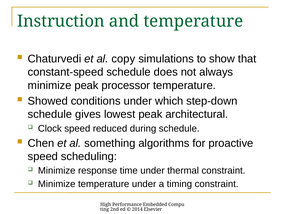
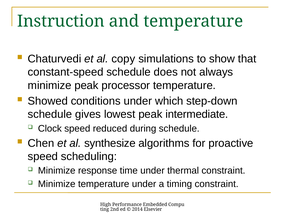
architectural: architectural -> intermediate (197, 114)
something: something -> synthesize (110, 143)
